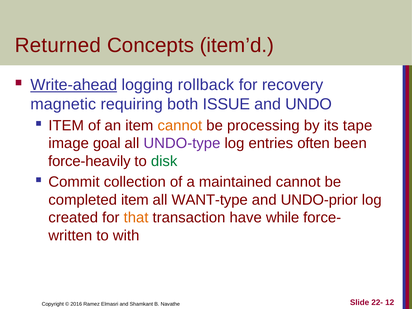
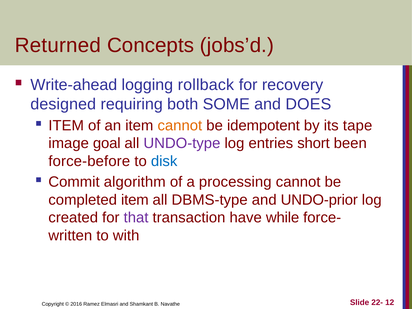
item’d: item’d -> jobs’d (237, 45)
Write-ahead underline: present -> none (74, 85)
magnetic: magnetic -> designed (63, 104)
ISSUE: ISSUE -> SOME (226, 104)
UNDO: UNDO -> DOES (308, 104)
processing: processing -> idempotent (263, 126)
often: often -> short (314, 143)
force-heavily: force-heavily -> force-before (89, 161)
disk colour: green -> blue (164, 161)
collection: collection -> algorithm (135, 182)
maintained: maintained -> processing (235, 182)
WANT-type: WANT-type -> DBMS-type (210, 200)
that colour: orange -> purple (136, 218)
